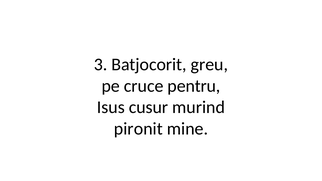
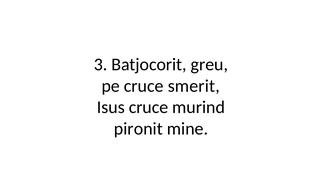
pentru: pentru -> smerit (194, 86)
Isus cusur: cusur -> cruce (149, 107)
